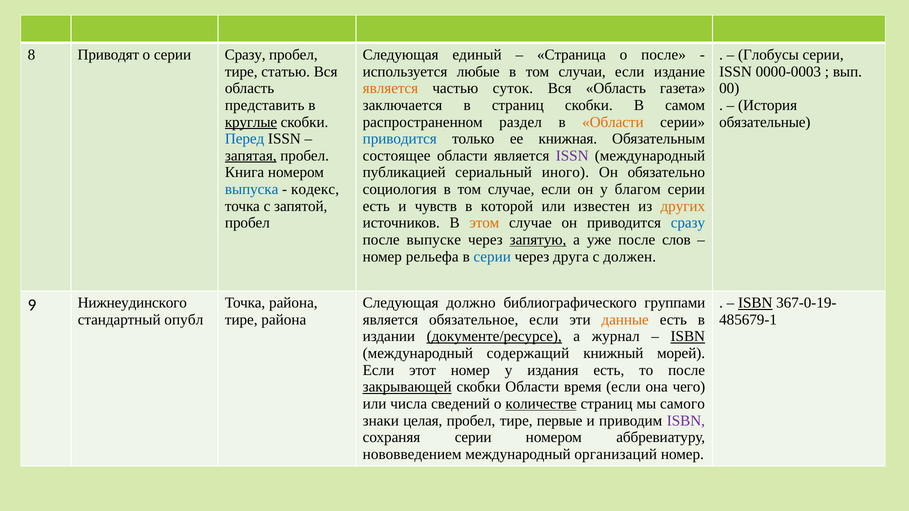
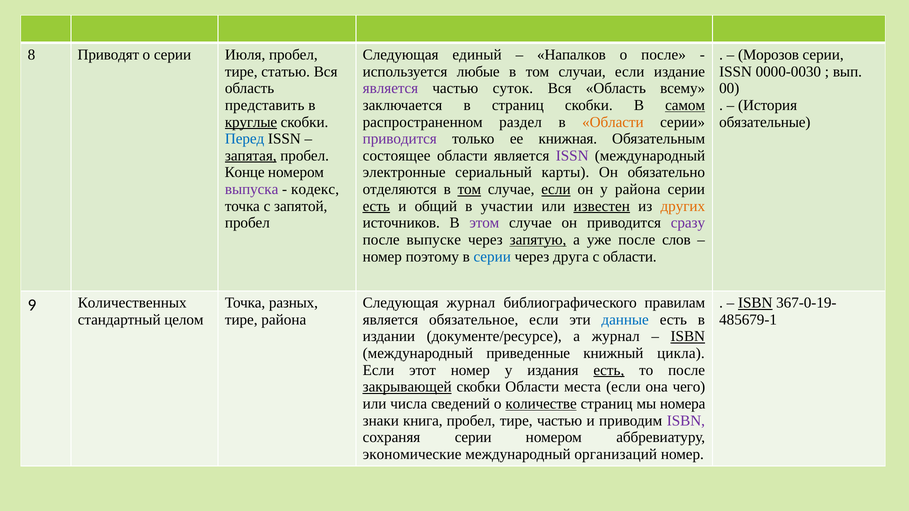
серии Сразу: Сразу -> Июля (245, 55)
Страница: Страница -> Напалков (572, 55)
Глобусы: Глобусы -> Морозов (768, 55)
0000-0003: 0000-0003 -> 0000-0030 (788, 72)
является colour: orange -> purple (390, 88)
газета: газета -> всему (683, 88)
самом underline: none -> present (685, 105)
приводится colour: blue -> purple (400, 139)
Книга: Книга -> Конце (245, 173)
публикацией: публикацией -> электронные (404, 173)
иного: иного -> карты (565, 173)
выпуска colour: blue -> purple (252, 189)
социология: социология -> отделяются (400, 189)
том underline: none -> present (469, 189)
если underline: none -> present (556, 189)
у благом: благом -> района (638, 189)
есть underline: none -> present (376, 206)
чувств: чувств -> общий (436, 206)
которой: которой -> участии (507, 206)
известен underline: none -> present (602, 206)
этом colour: orange -> purple (484, 223)
сразу colour: blue -> purple (688, 223)
рельефа: рельефа -> поэтому (432, 257)
с должен: должен -> области (630, 257)
Точка района: района -> разных (293, 303)
Следующая должно: должно -> журнал (471, 303)
группами: группами -> правилам (675, 303)
Нижнеудинского: Нижнеудинского -> Количественных (132, 303)
опубл: опубл -> целом (184, 320)
данные colour: orange -> blue (625, 320)
документе/ресурсе underline: present -> none (494, 337)
содержащий: содержащий -> приведенные (528, 353)
морей: морей -> цикла (681, 353)
есть underline: none -> present (609, 370)
время: время -> места (583, 387)
самого: самого -> номера (683, 404)
целая: целая -> книга (423, 421)
тире первые: первые -> частью (560, 421)
нововведением: нововведением -> экономические (412, 454)
